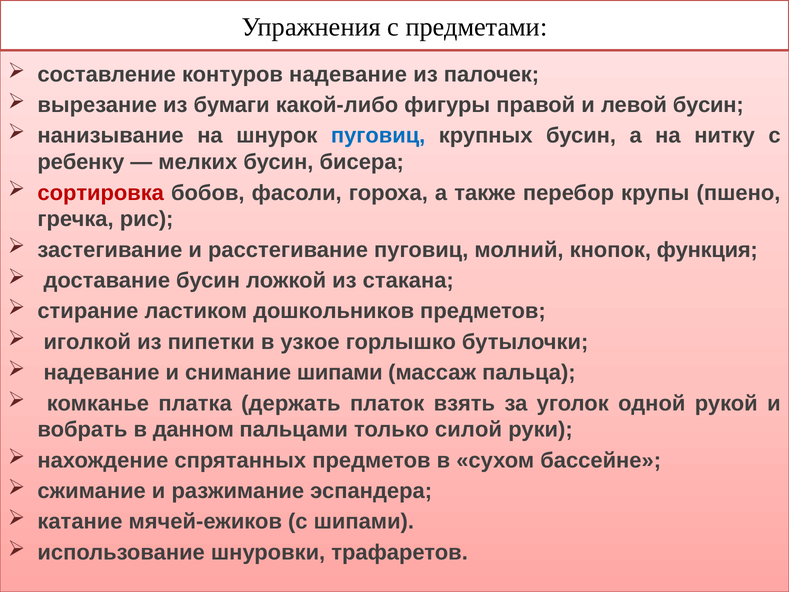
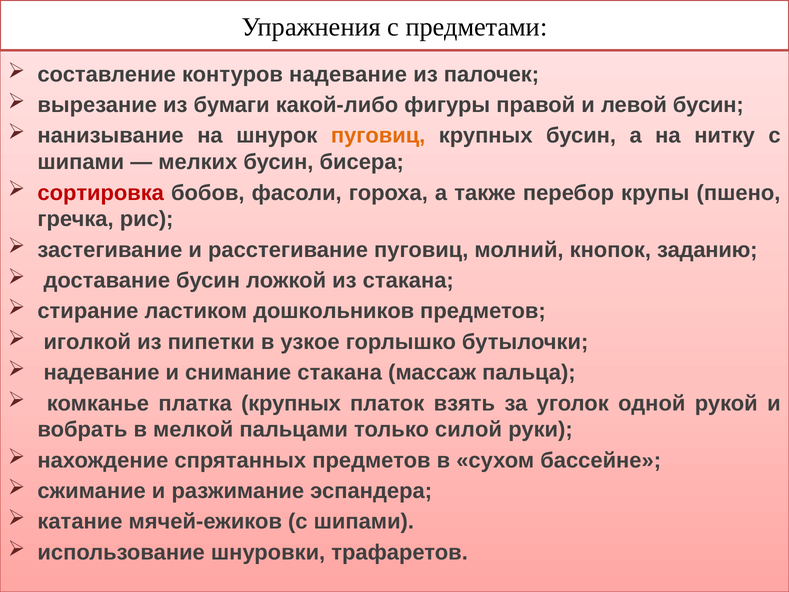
пуговиц colour: blue -> orange (378, 136)
ребенку: ребенку -> шипами (81, 162)
функция: функция -> заданию (707, 250)
снимание шипами: шипами -> стакана (340, 372)
платка держать: держать -> крупных (291, 403)
данном: данном -> мелкой (193, 429)
